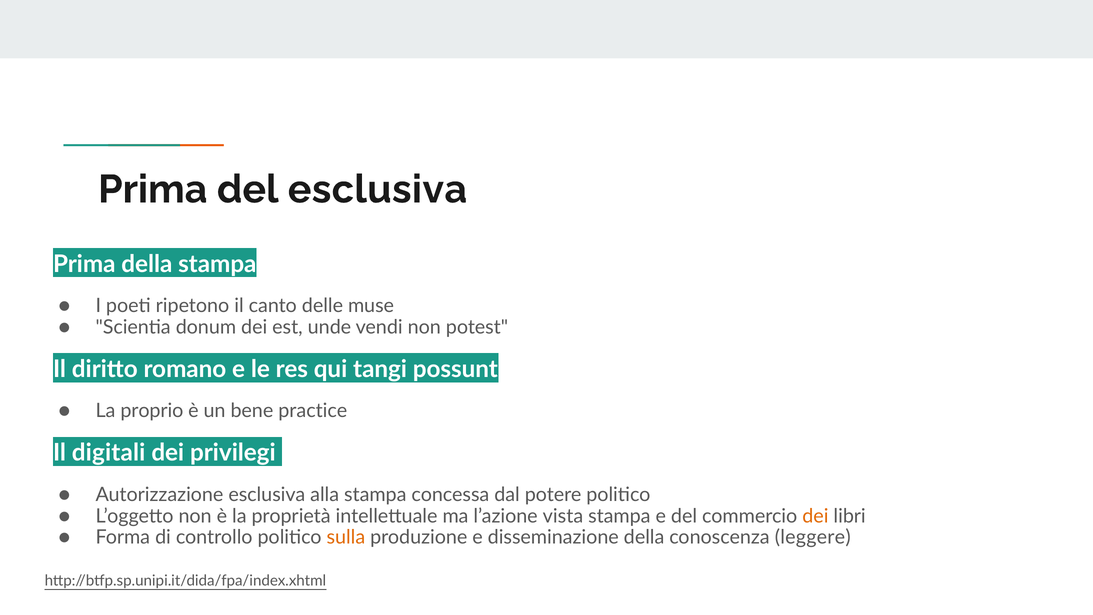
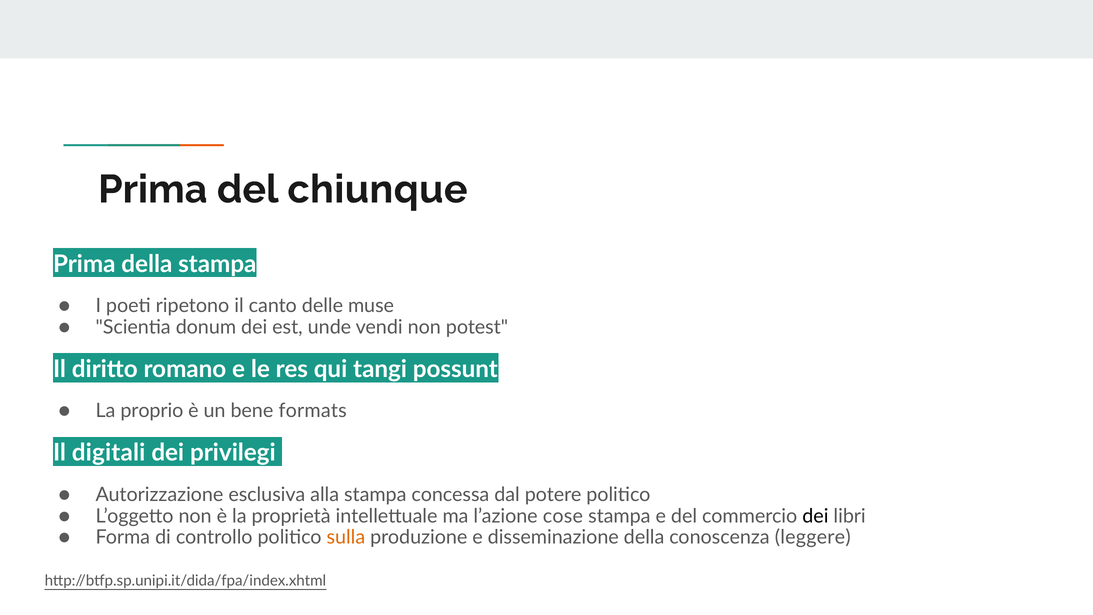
del esclusiva: esclusiva -> chiunque (377, 189)
practice: practice -> formats (313, 411)
vista: vista -> cose (563, 516)
dei colour: orange -> black (815, 516)
